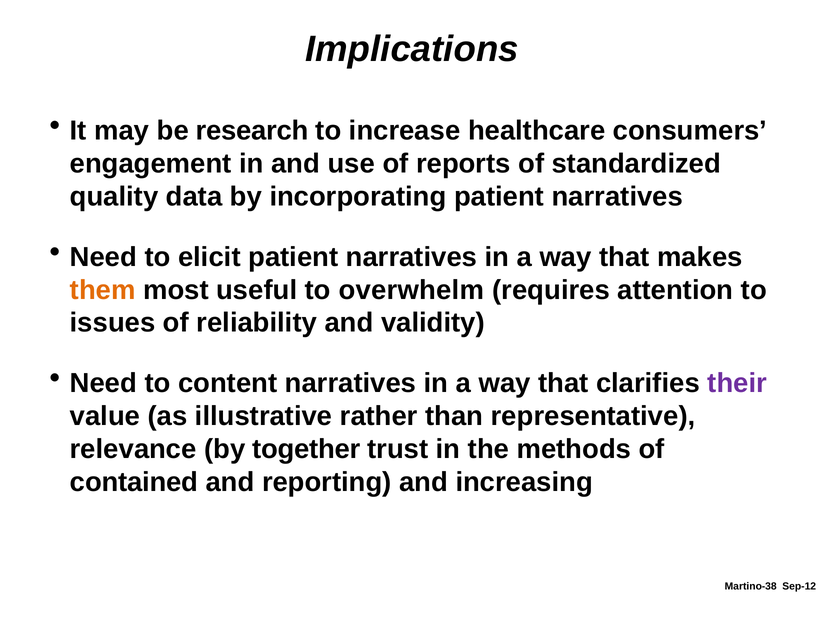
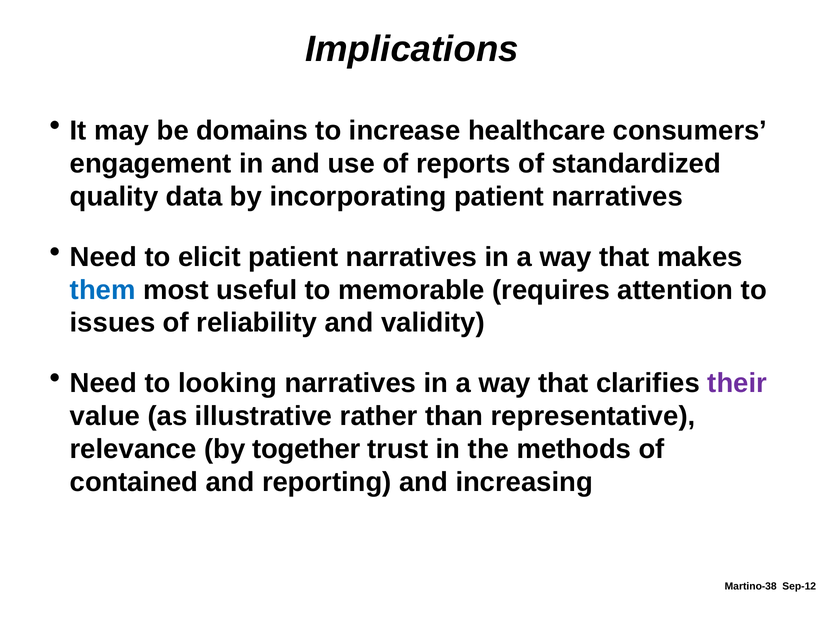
research: research -> domains (252, 131)
them colour: orange -> blue (103, 290)
overwhelm: overwhelm -> memorable (411, 290)
content: content -> looking (228, 383)
